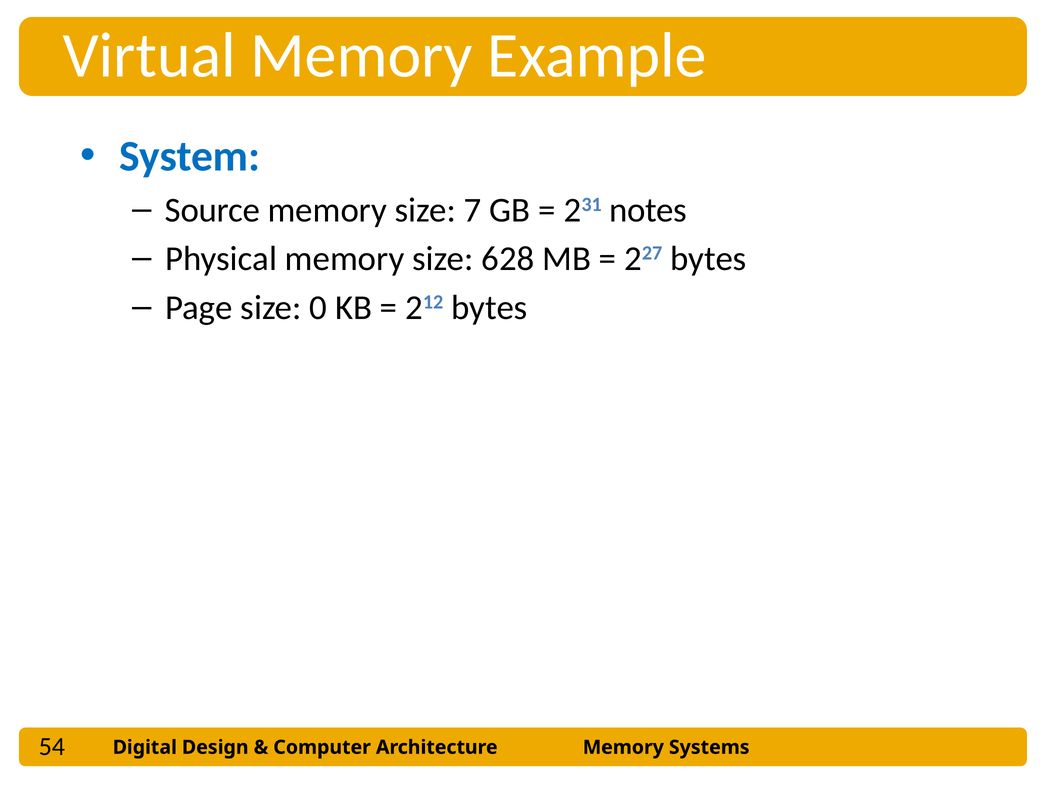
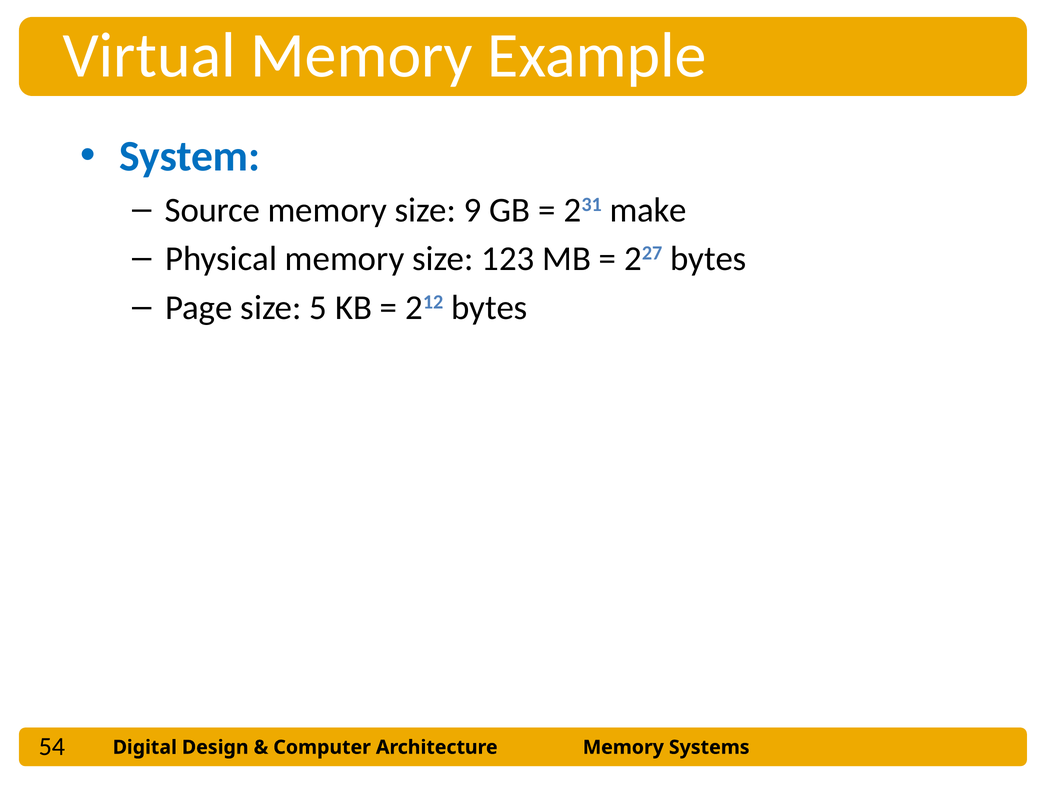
7: 7 -> 9 (473, 210)
notes: notes -> make (648, 210)
628: 628 -> 123 (508, 259)
0: 0 -> 5 (318, 307)
